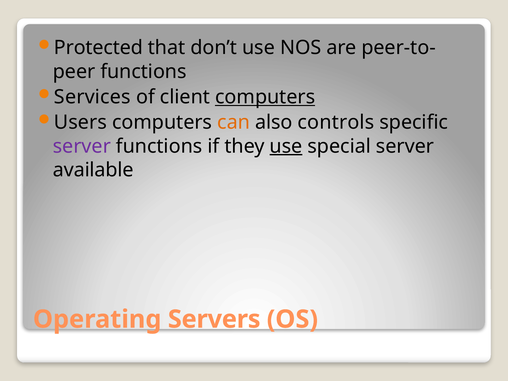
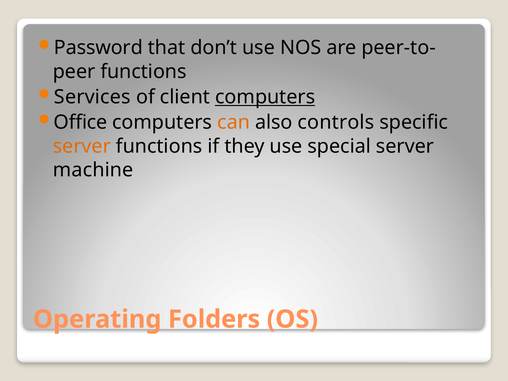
Protected: Protected -> Password (98, 48)
Users: Users -> Office (81, 122)
server colour: purple -> orange (82, 146)
use underline: present -> none (286, 146)
available: available -> machine (93, 170)
Servers: Servers -> Folders (214, 319)
